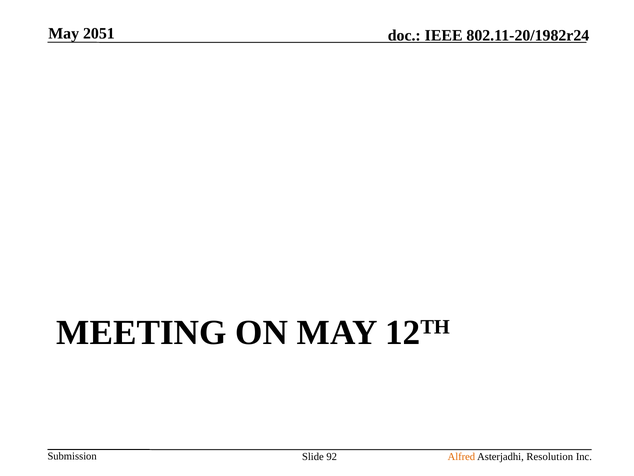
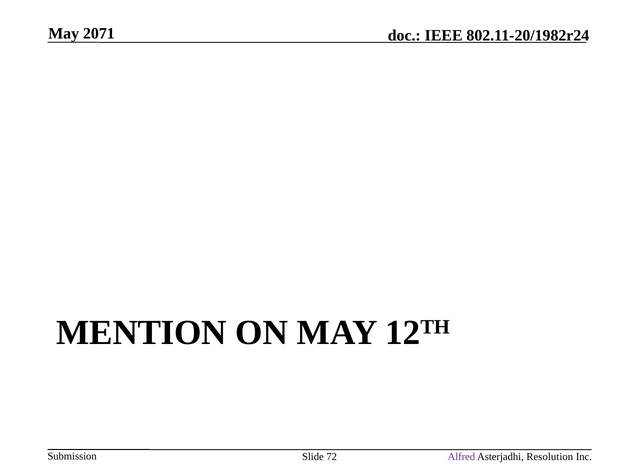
2051: 2051 -> 2071 (99, 34)
MEETING: MEETING -> MENTION (142, 332)
92: 92 -> 72 (332, 456)
Alfred colour: orange -> purple (461, 456)
